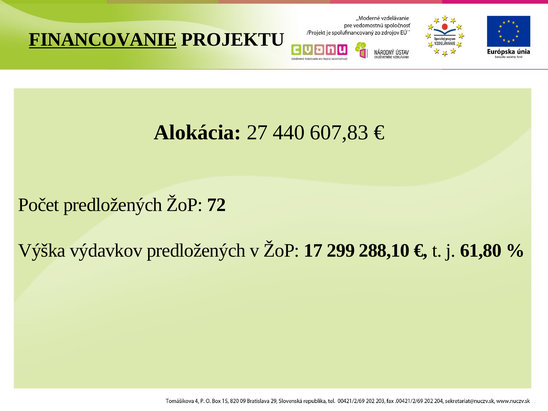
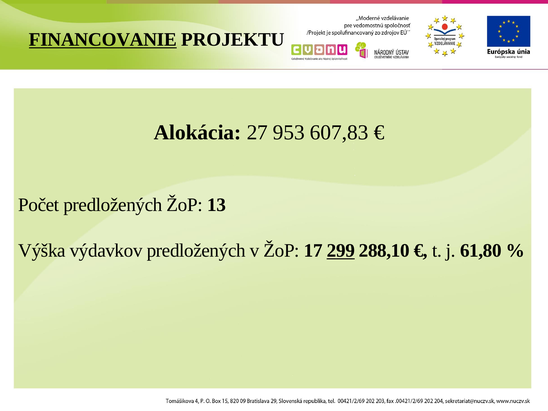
440: 440 -> 953 (289, 133)
72: 72 -> 13 (216, 205)
299 underline: none -> present (341, 251)
